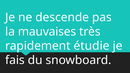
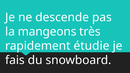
mauvaises: mauvaises -> mangeons (47, 32)
